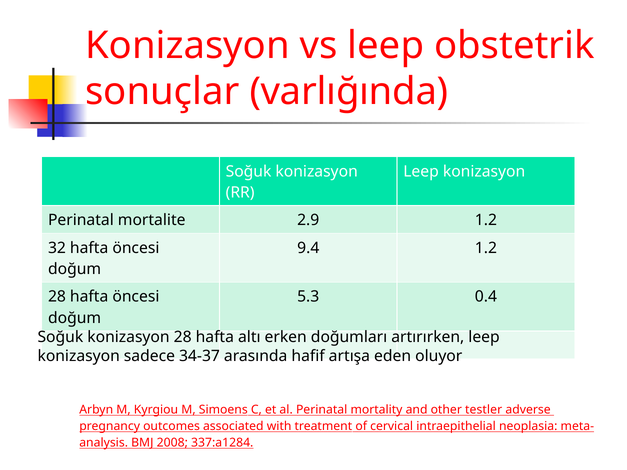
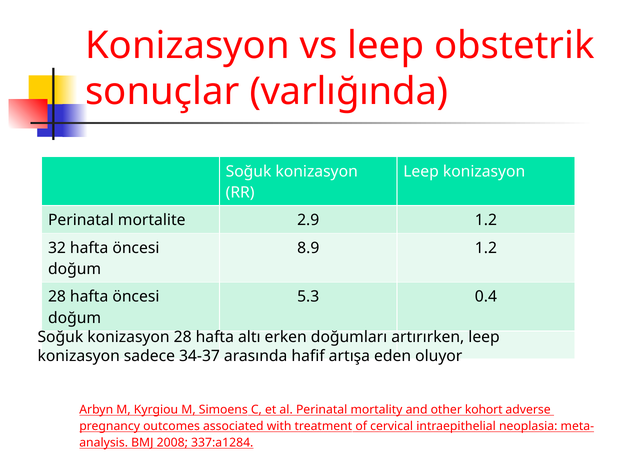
9.4: 9.4 -> 8.9 (308, 248)
testler: testler -> kohort (484, 410)
